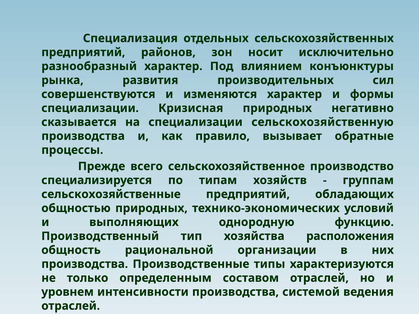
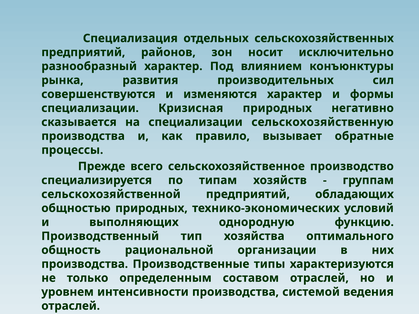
сельскохозяйственные: сельскохозяйственные -> сельскохозяйственной (111, 194)
расположения: расположения -> оптимального (350, 236)
